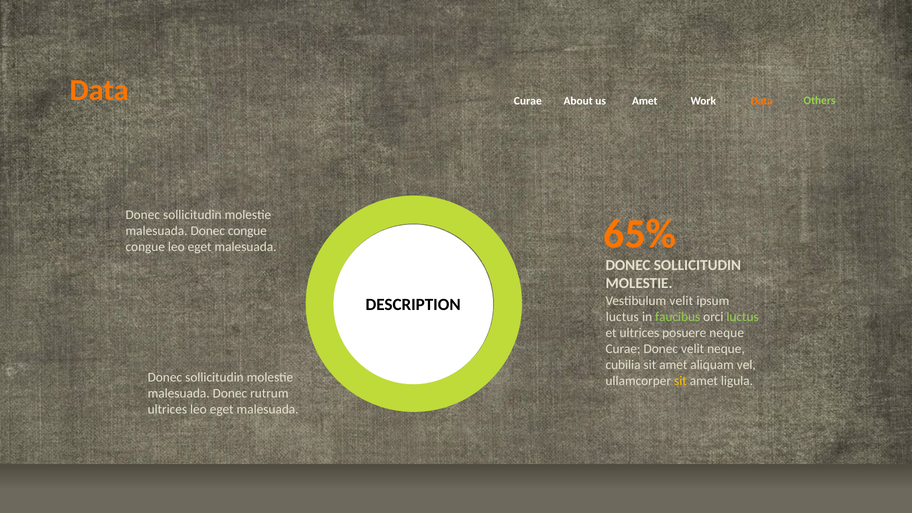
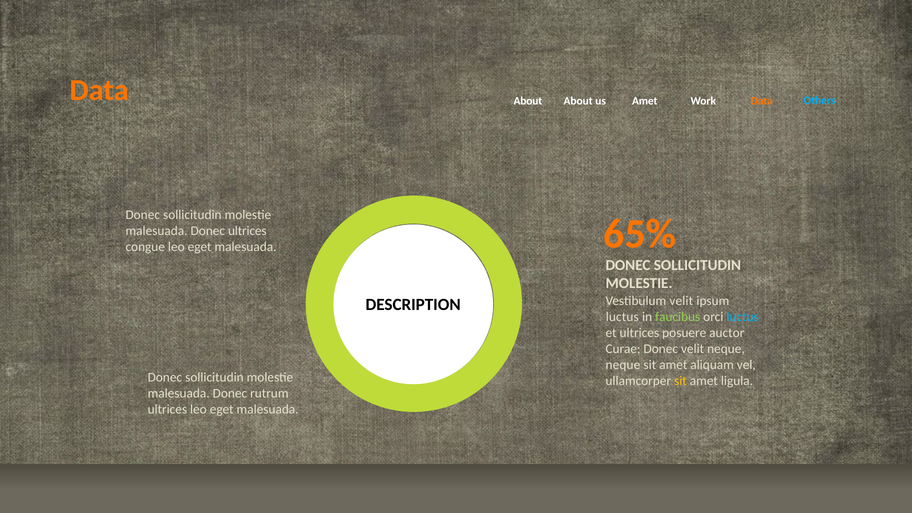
Data Curae: Curae -> About (528, 101)
Others colour: light green -> light blue (819, 101)
Donec congue: congue -> ultrices (247, 231)
luctus colour: light green -> light blue (743, 317)
posuere neque: neque -> auctor (727, 333)
cubilia: cubilia -> neque (623, 365)
